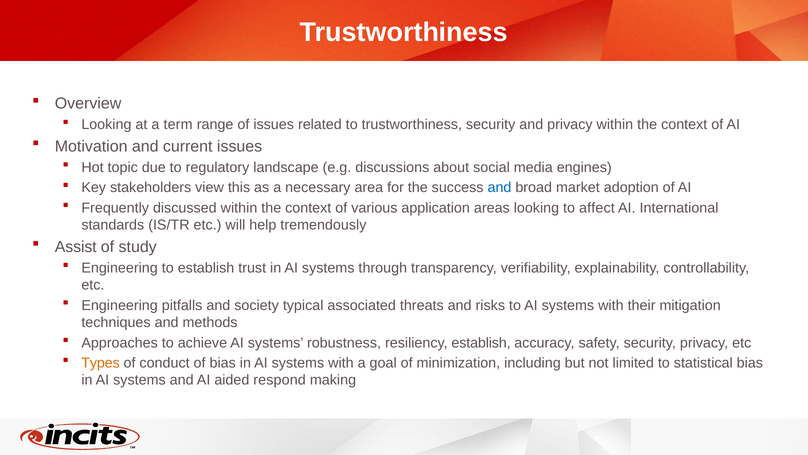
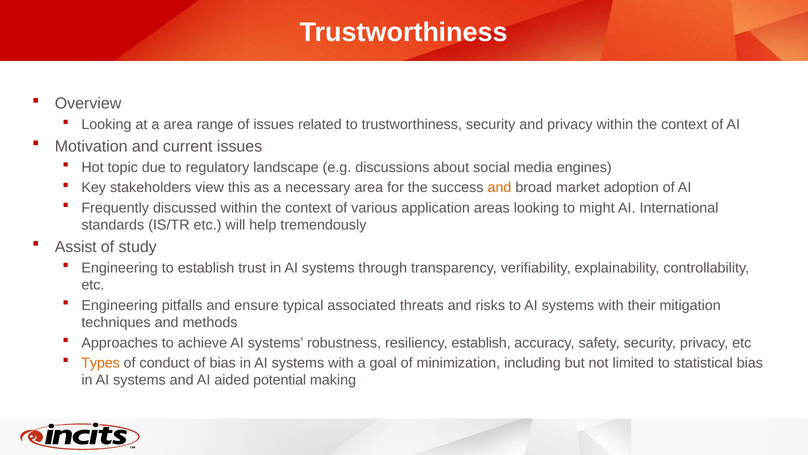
a term: term -> area (178, 125)
and colour: blue -> orange (499, 187)
affect: affect -> might (597, 208)
society: society -> ensure (256, 305)
respond: respond -> potential (280, 380)
